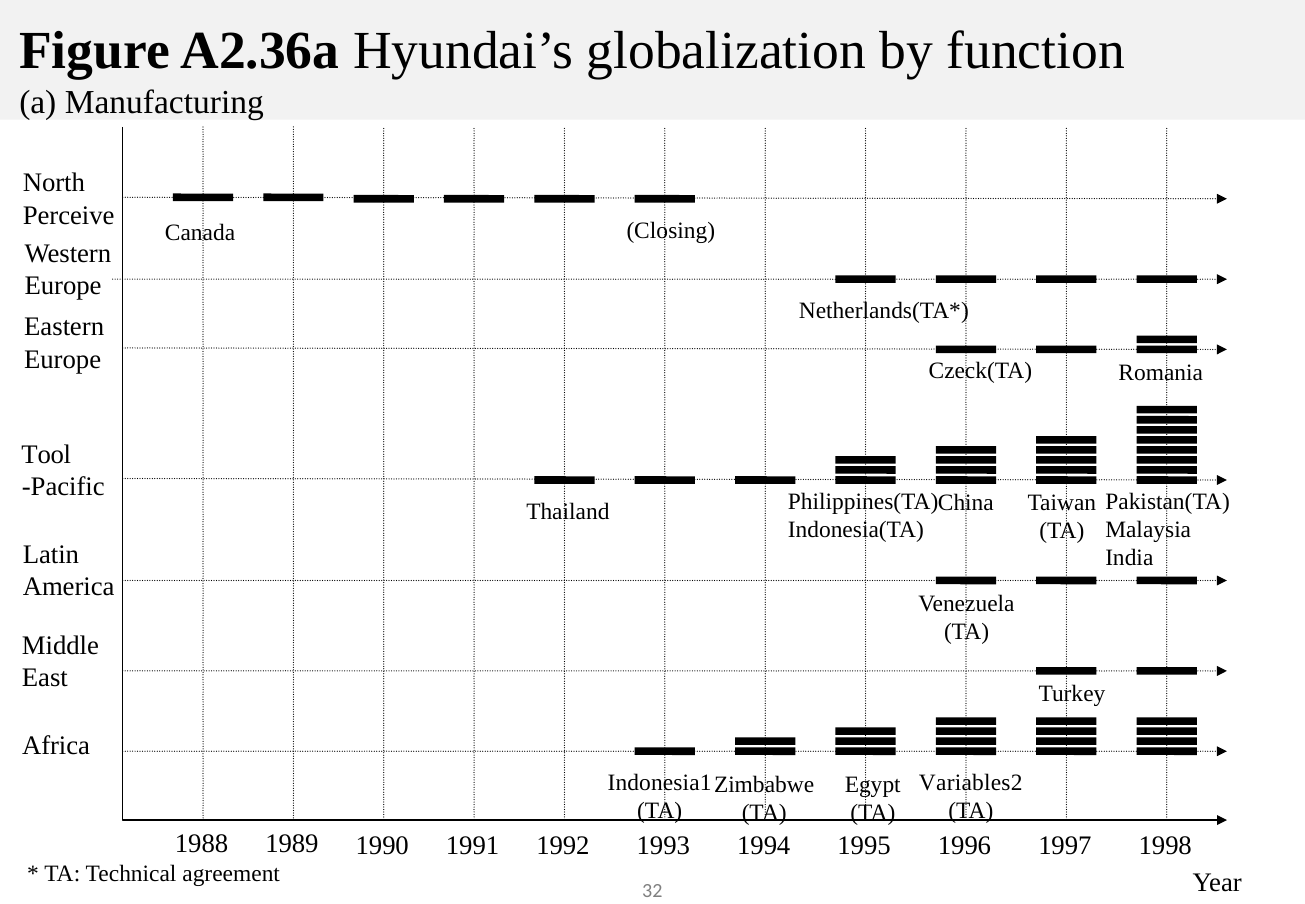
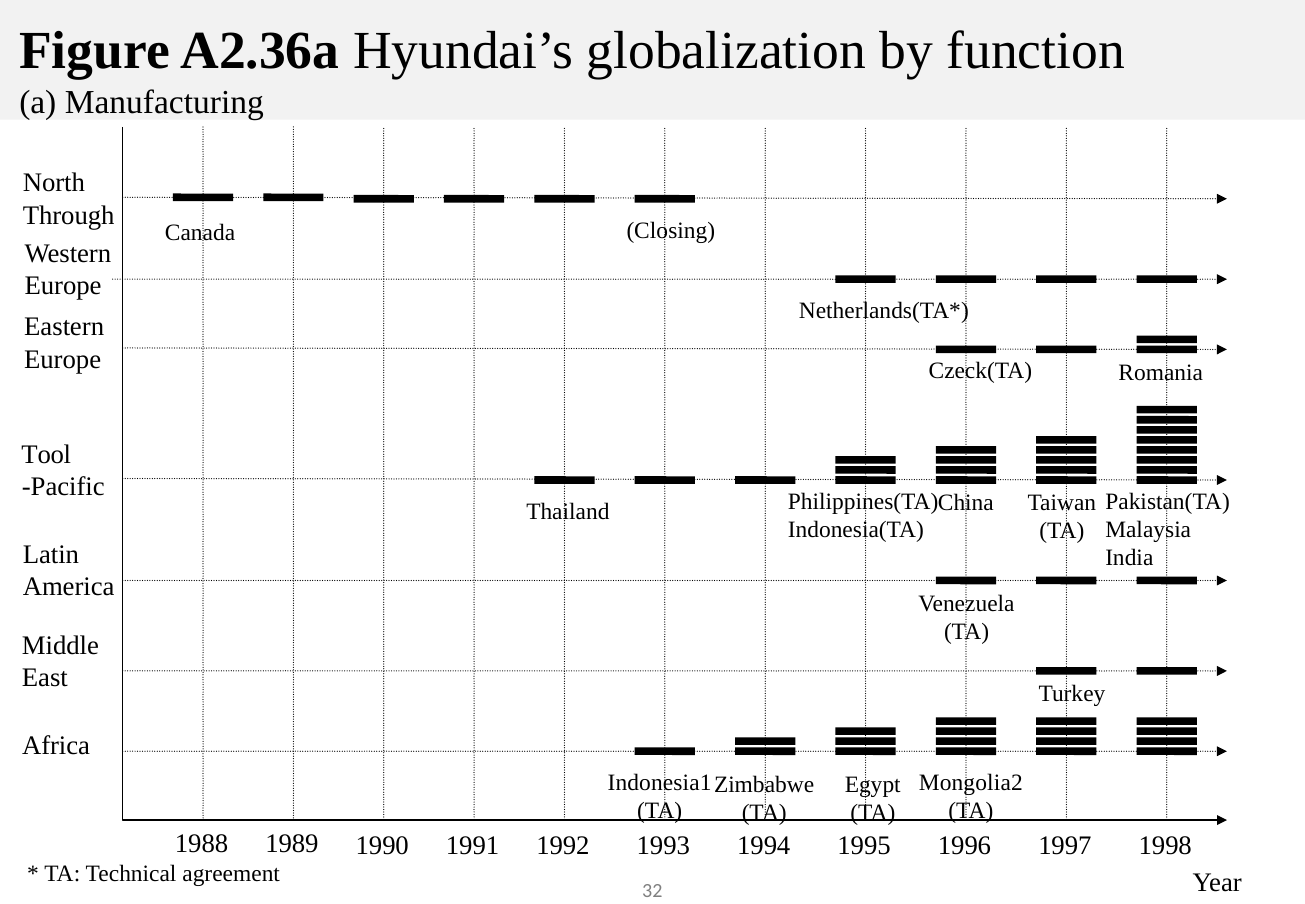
Perceive: Perceive -> Through (69, 215)
Variables2: Variables2 -> Mongolia2 (971, 782)
